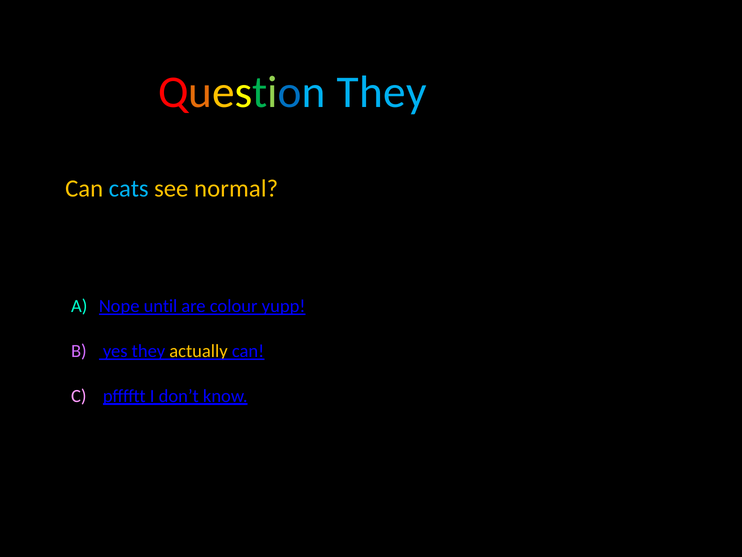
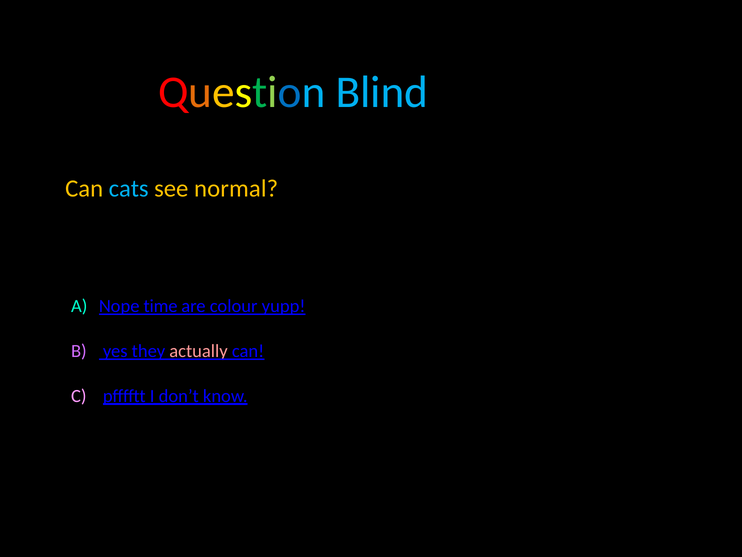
Question They: They -> Blind (382, 92)
until: until -> time (161, 306)
actually colour: yellow -> pink (198, 351)
